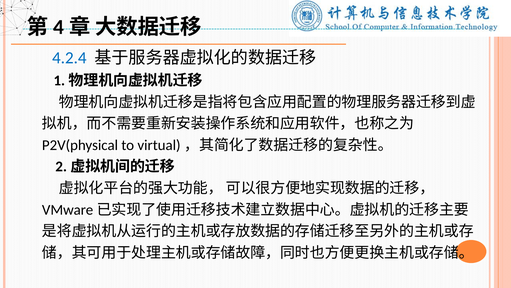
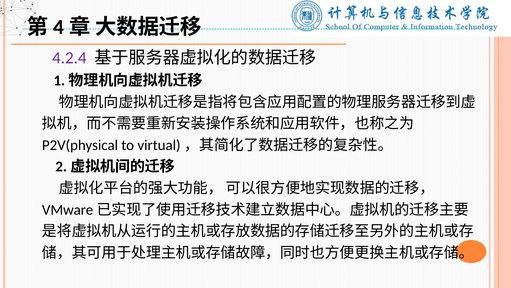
4.2.4 colour: blue -> purple (69, 58)
